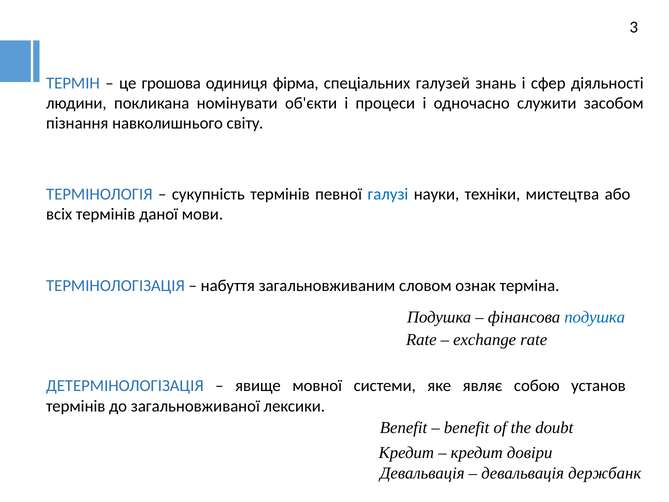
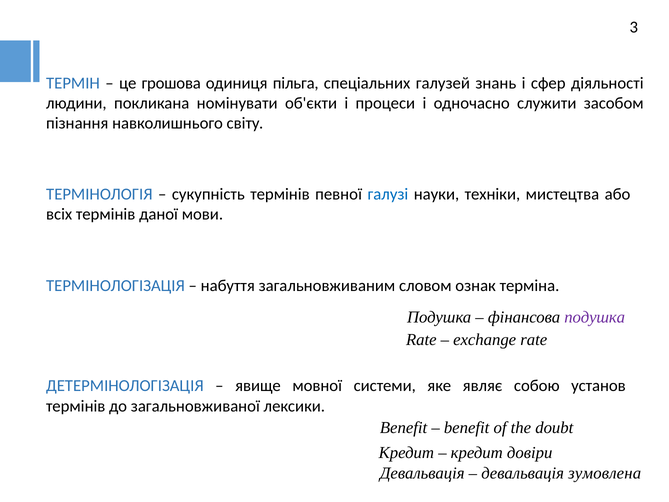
фірма: фірма -> пільга (296, 83)
подушка colour: blue -> purple (595, 317)
держбанк: держбанк -> зумовлена (605, 473)
